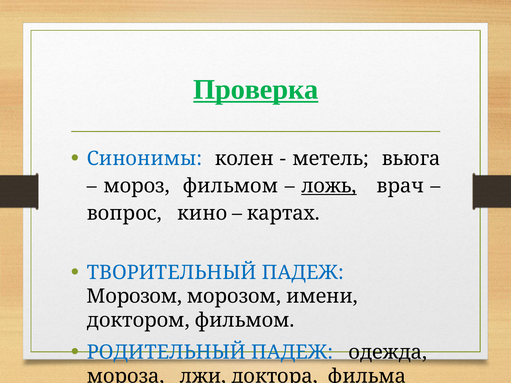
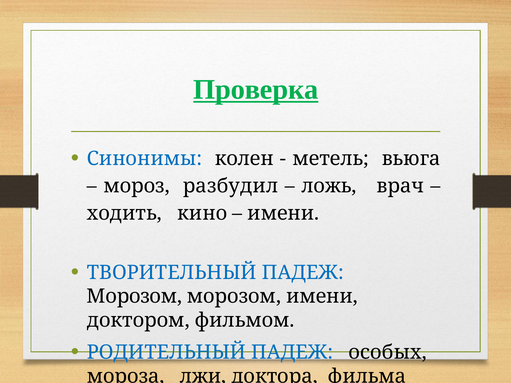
мороз фильмом: фильмом -> разбудил (231, 186)
ложь underline: present -> none (329, 186)
вопрос: вопрос -> ходить (124, 213)
картах: картах -> имени (283, 213)
одежда: одежда -> особых (388, 353)
